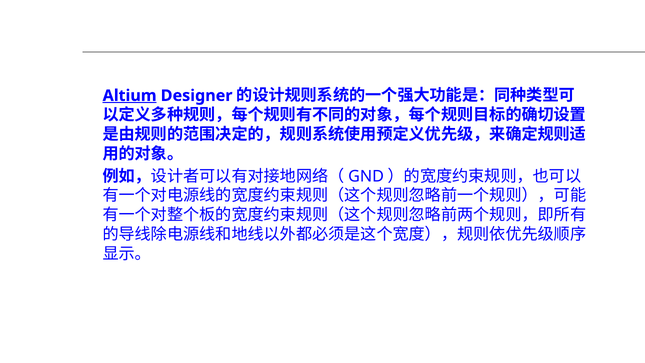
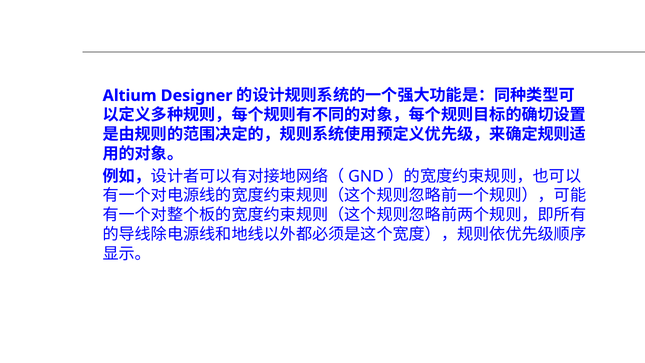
Altium underline: present -> none (130, 96)
